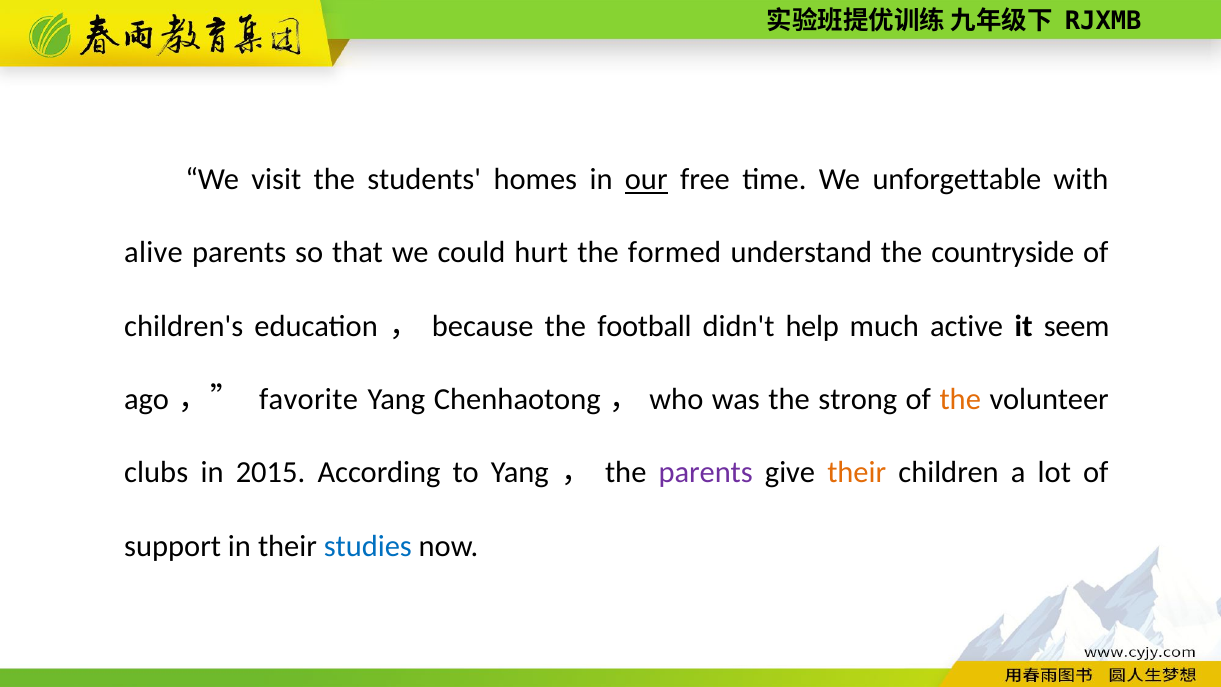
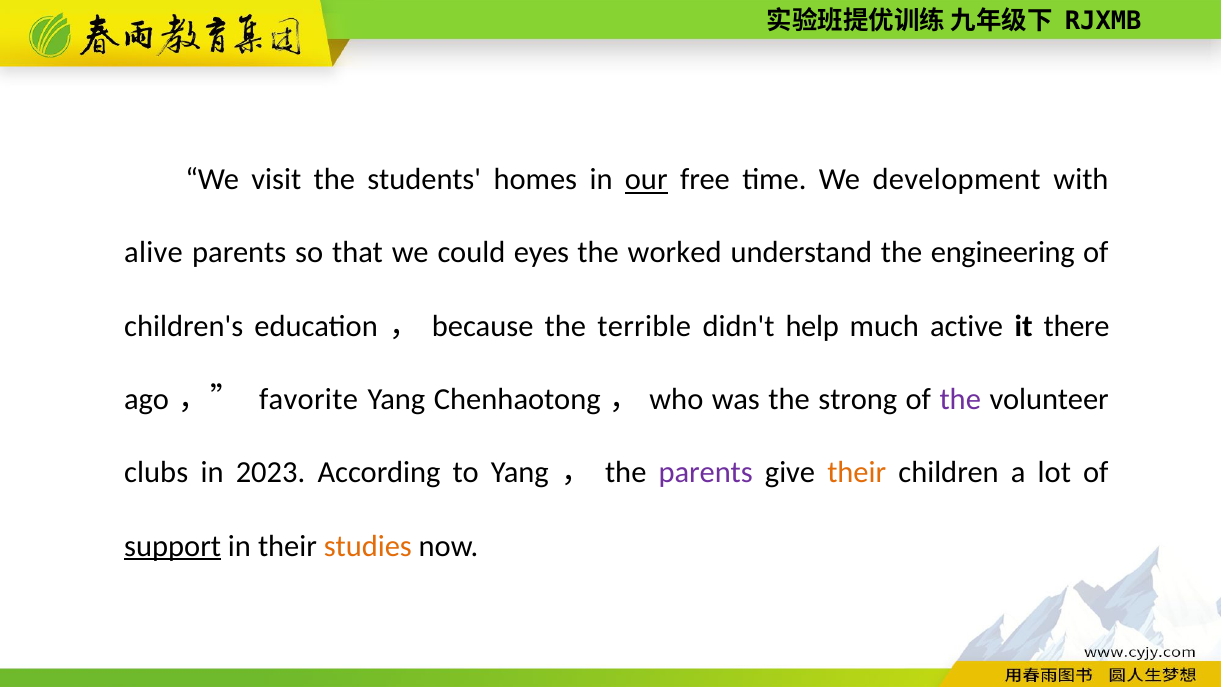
unforgettable: unforgettable -> development (957, 179)
hurt: hurt -> eyes (542, 253)
formed: formed -> worked (675, 253)
countryside: countryside -> engineering (1003, 253)
football: football -> terrible (644, 326)
seem: seem -> there (1077, 326)
the colour: orange -> purple (960, 399)
2015: 2015 -> 2023 (271, 473)
support underline: none -> present (173, 546)
studies colour: blue -> orange (368, 546)
